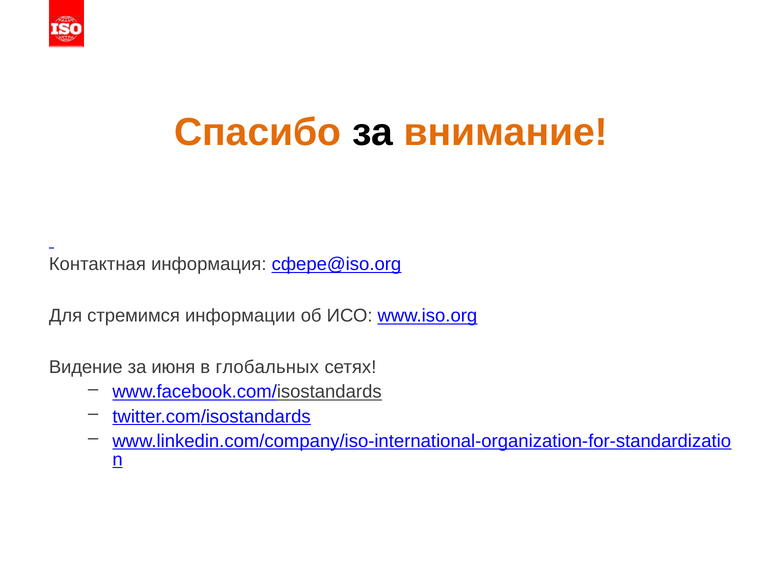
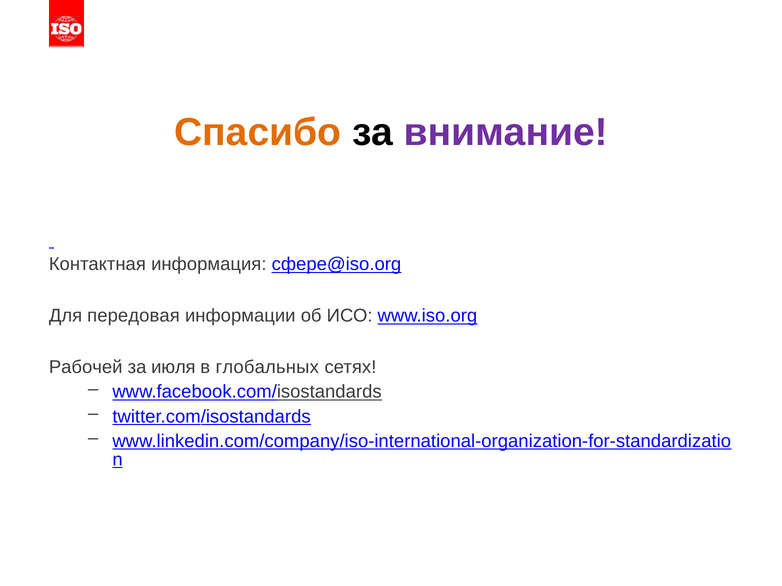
внимание colour: orange -> purple (506, 133)
стремимся: стремимся -> передовая (133, 316)
Видение: Видение -> Рабочей (86, 368)
июня: июня -> июля (173, 368)
